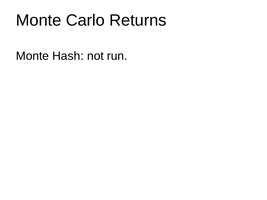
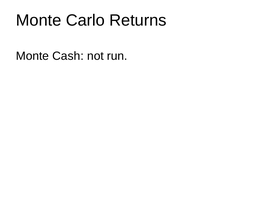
Hash: Hash -> Cash (68, 56)
